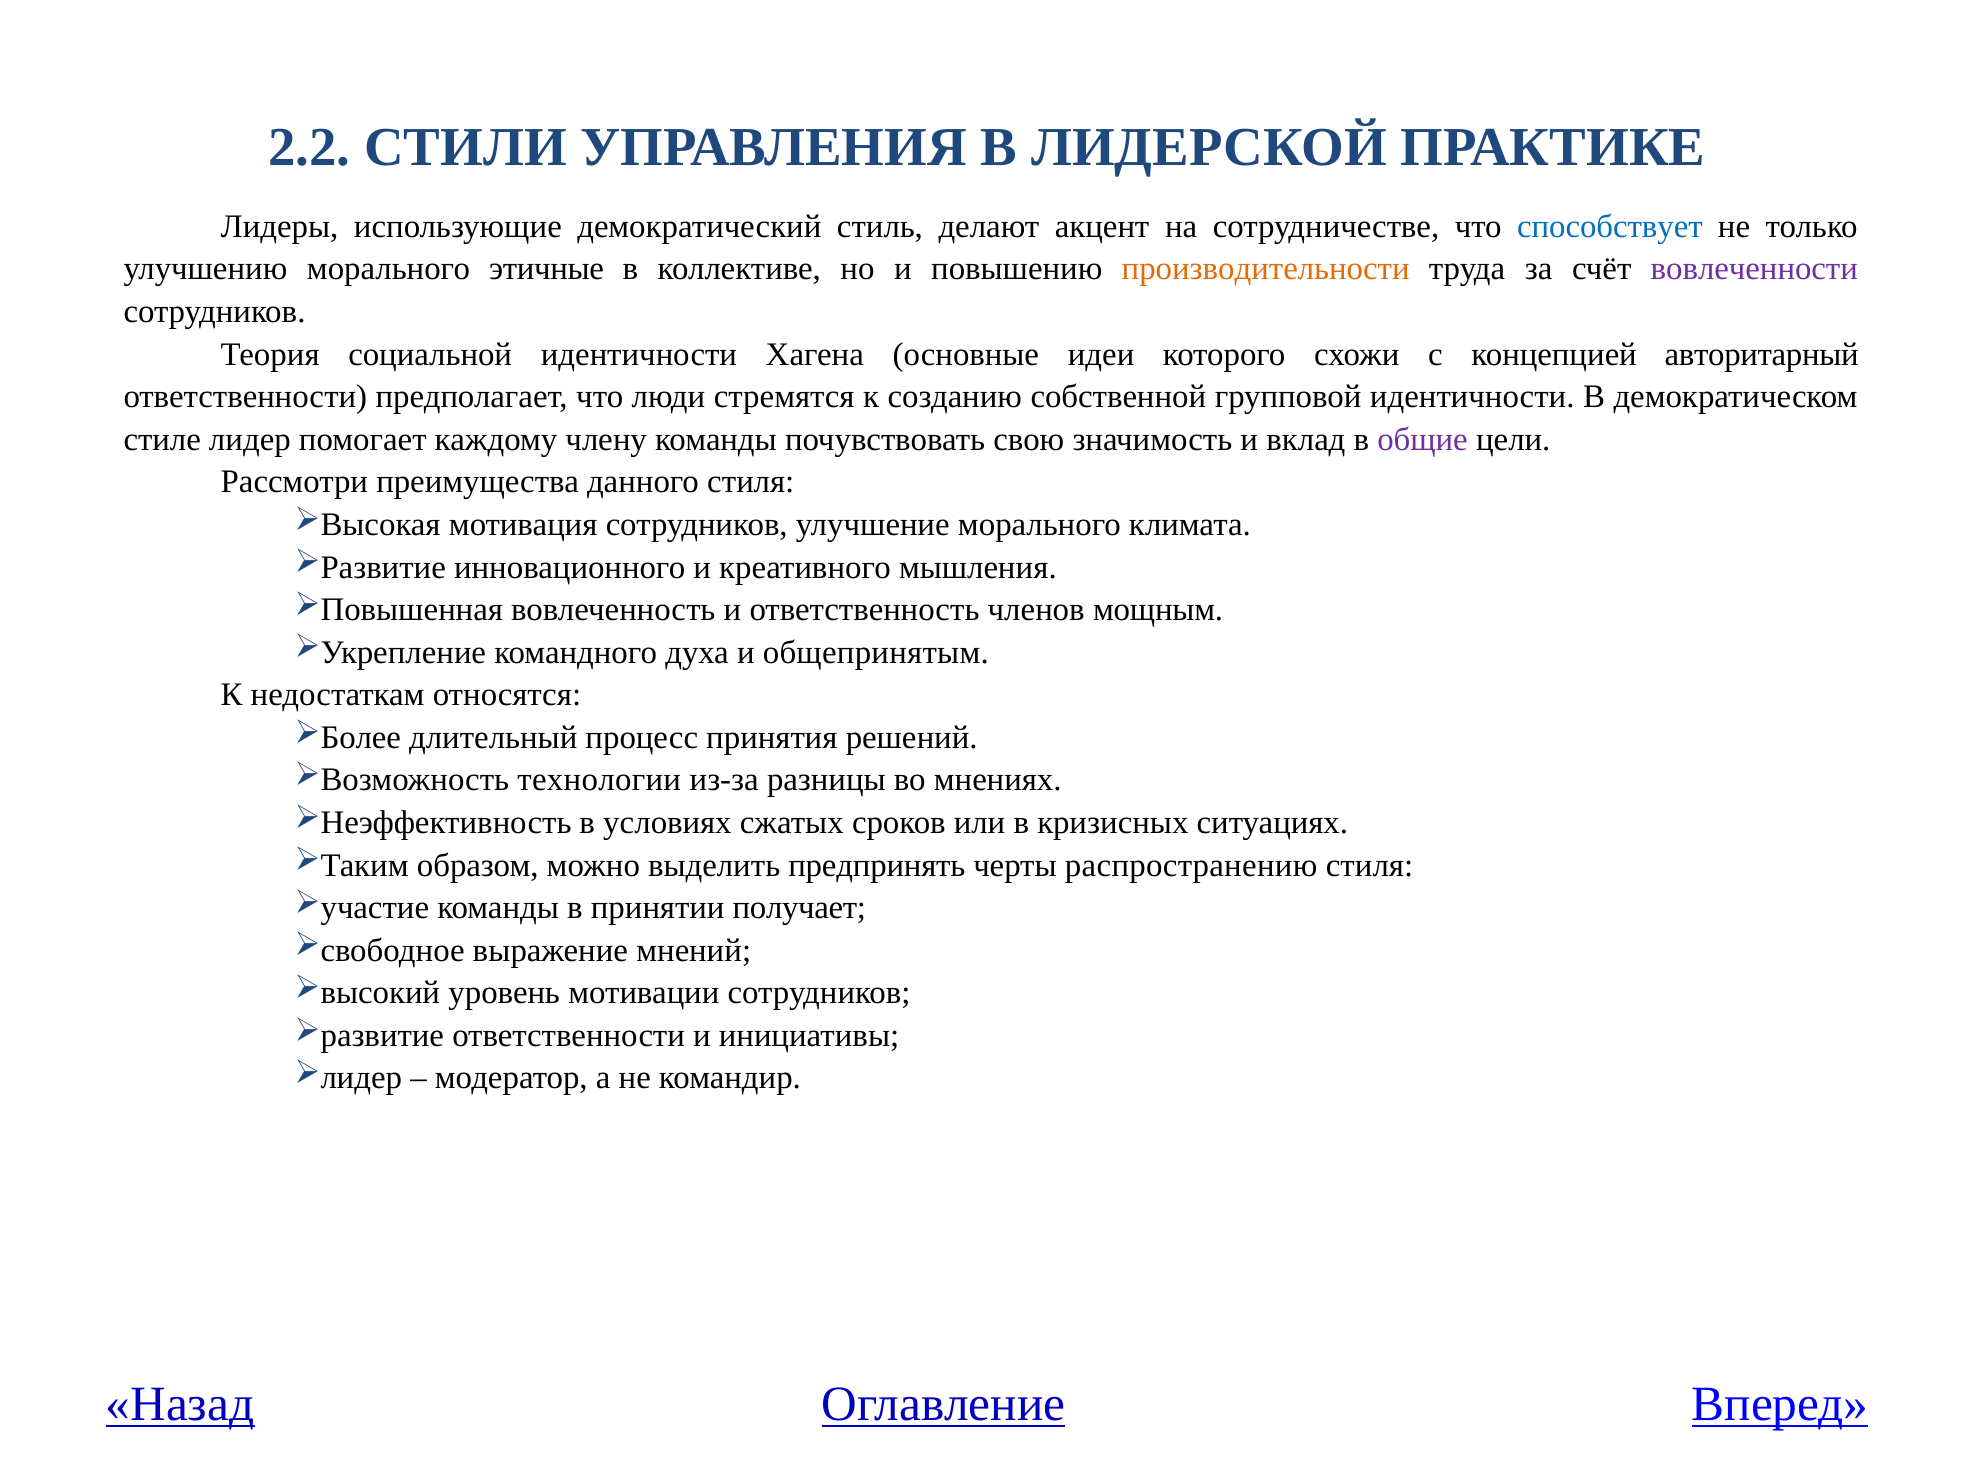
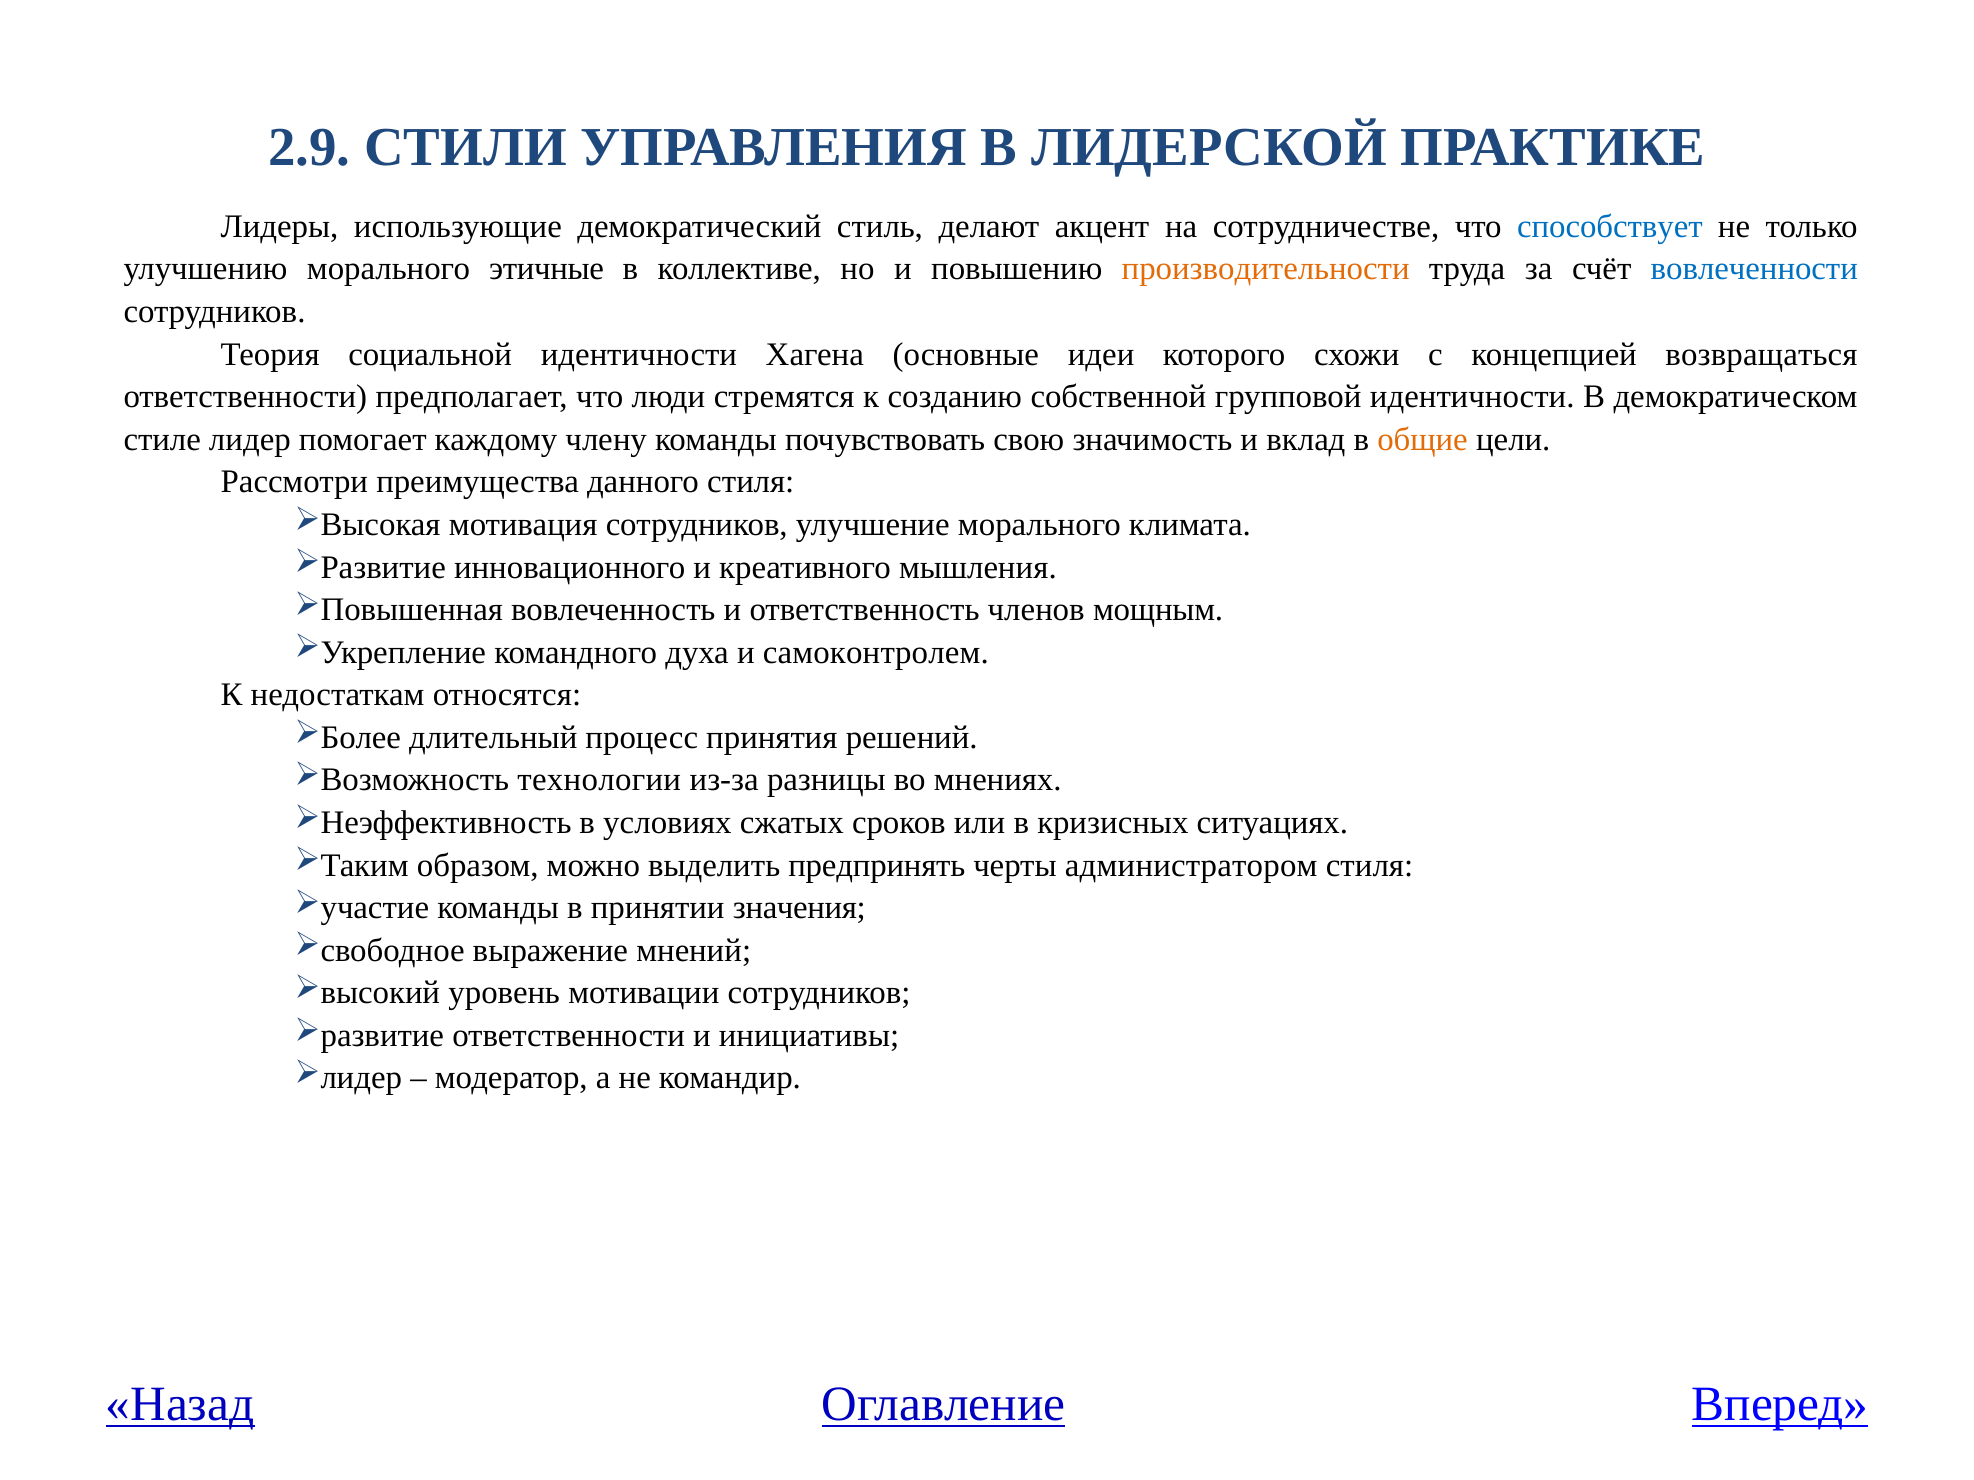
2.2: 2.2 -> 2.9 (309, 147)
вовлеченности colour: purple -> blue (1754, 269)
авторитарный: авторитарный -> возвращаться (1761, 354)
общие colour: purple -> orange (1423, 440)
общепринятым: общепринятым -> самоконтролем (876, 653)
распространению: распространению -> администратором (1191, 865)
получает: получает -> значения (799, 908)
